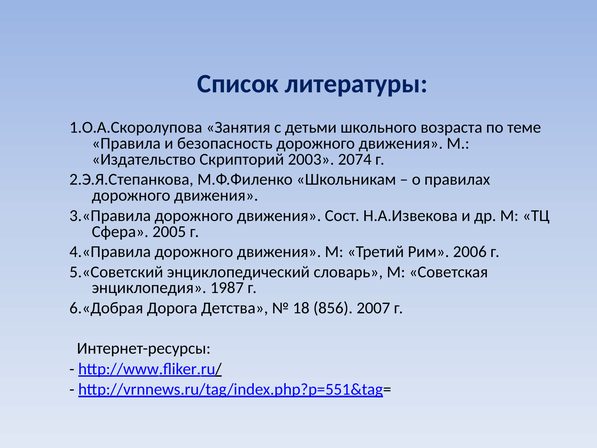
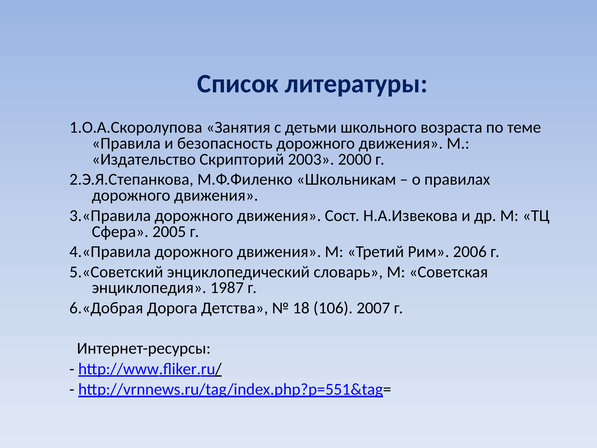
2074: 2074 -> 2000 (355, 159)
856: 856 -> 106 (333, 308)
